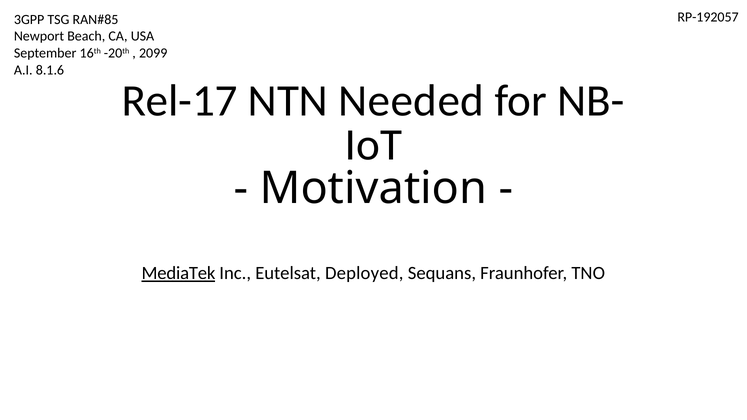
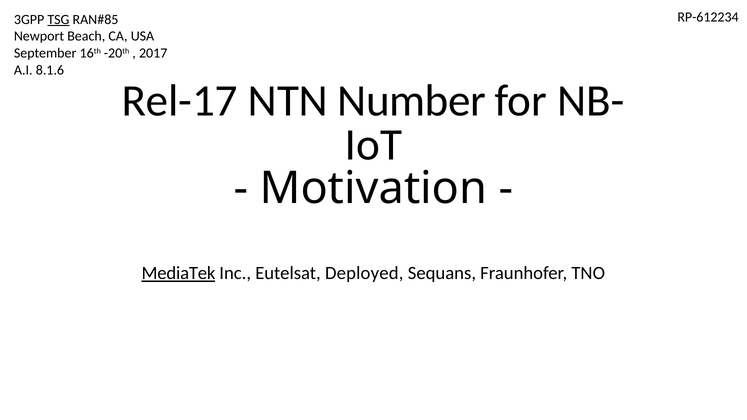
RP-192057: RP-192057 -> RP-612234 (708, 17)
TSG underline: none -> present (58, 20)
2099: 2099 -> 2017 (153, 53)
Needed: Needed -> Number (412, 101)
